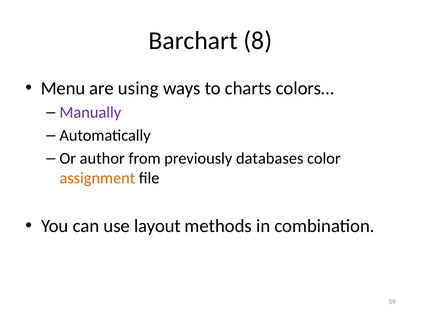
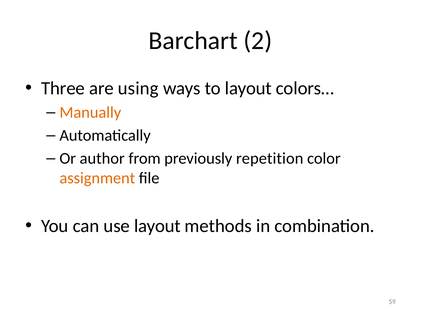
8: 8 -> 2 (258, 41)
Menu: Menu -> Three (63, 88)
to charts: charts -> layout (248, 88)
Manually colour: purple -> orange (90, 112)
databases: databases -> repetition (270, 158)
